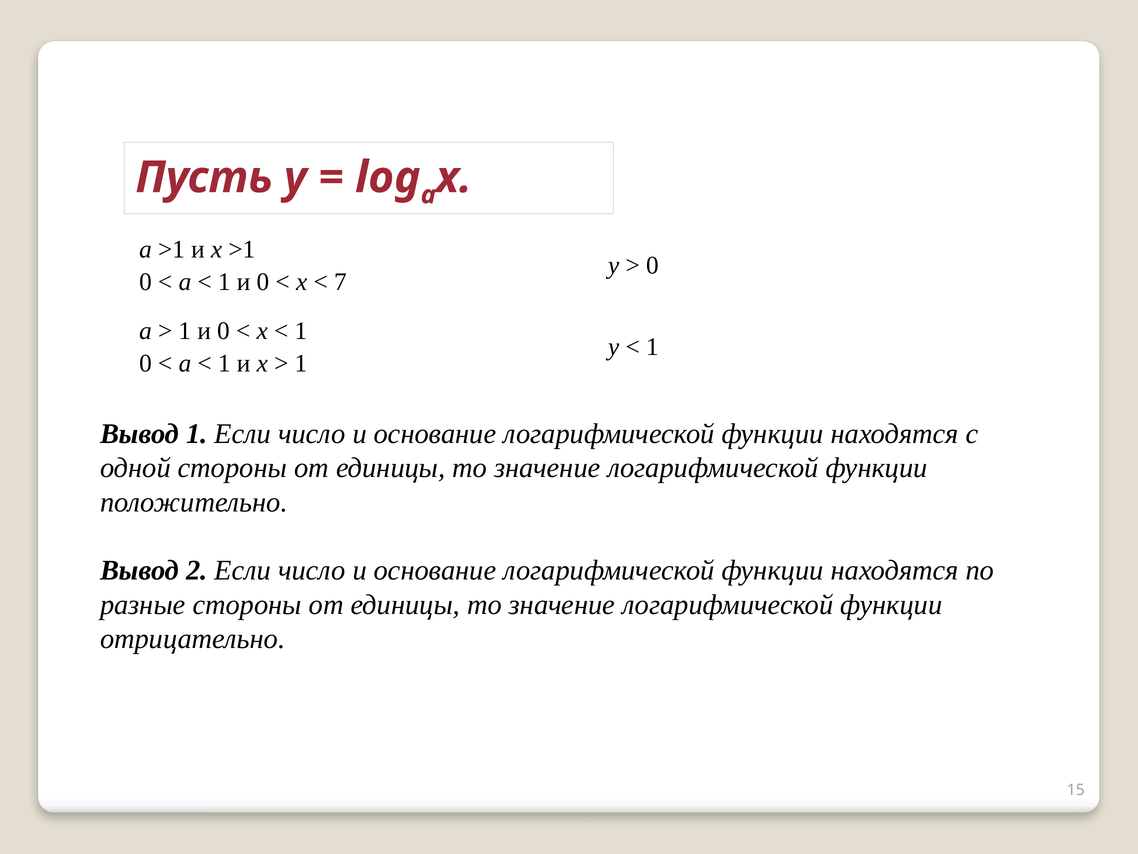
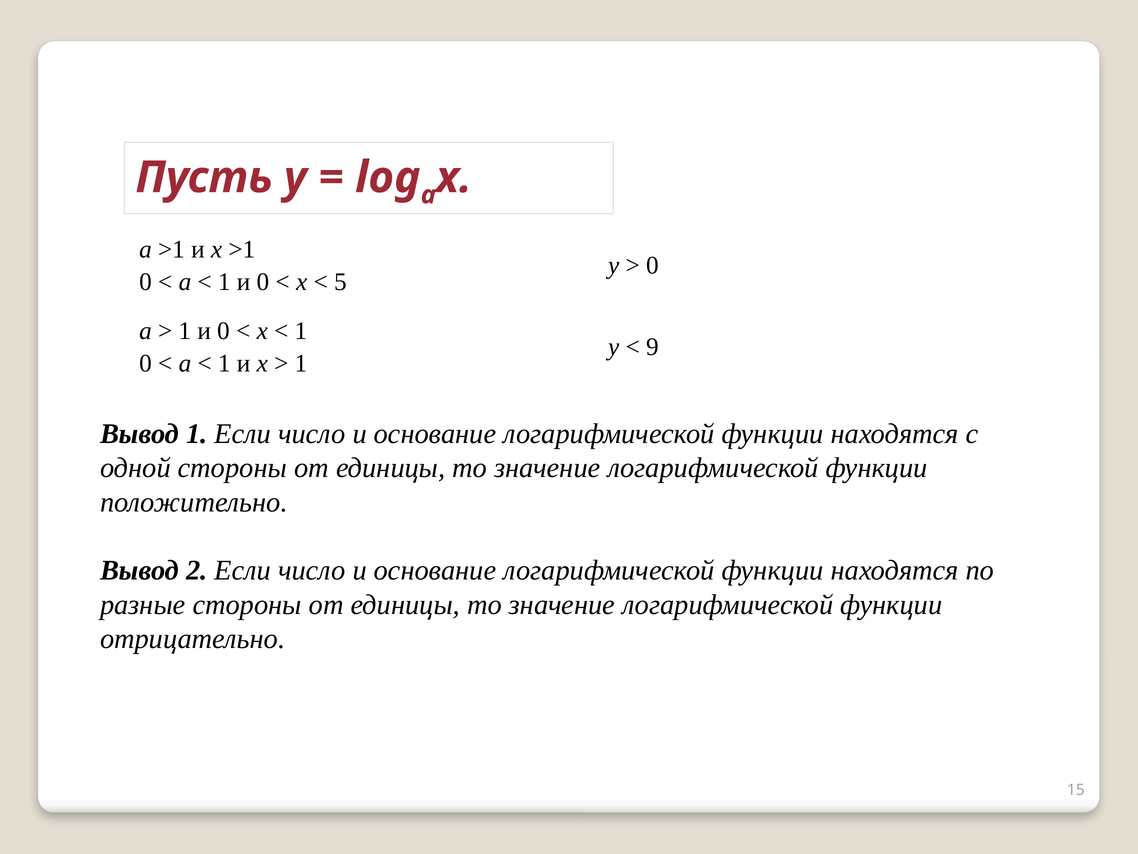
7: 7 -> 5 (340, 281)
1: 1 -> 9 (652, 347)
